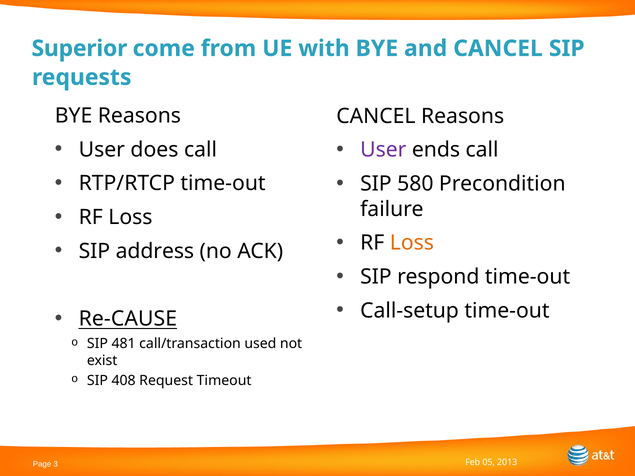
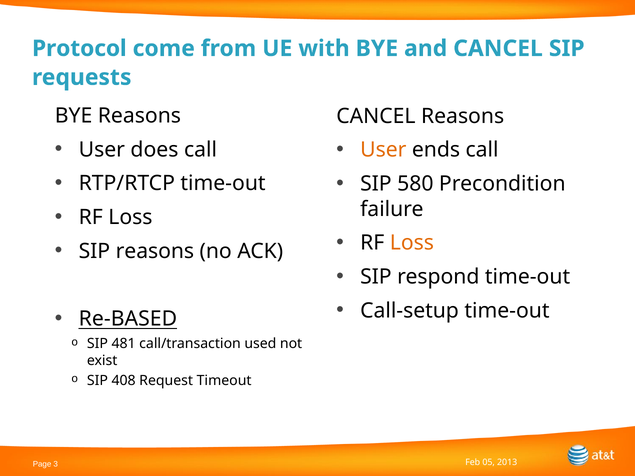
Superior: Superior -> Protocol (79, 48)
User colour: purple -> orange (383, 150)
SIP address: address -> reasons (155, 251)
Re-CAUSE: Re-CAUSE -> Re-BASED (128, 319)
